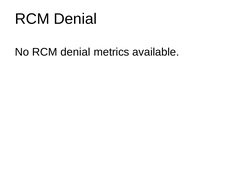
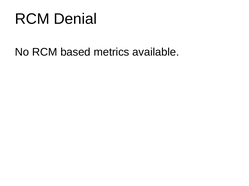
No RCM denial: denial -> based (75, 52)
